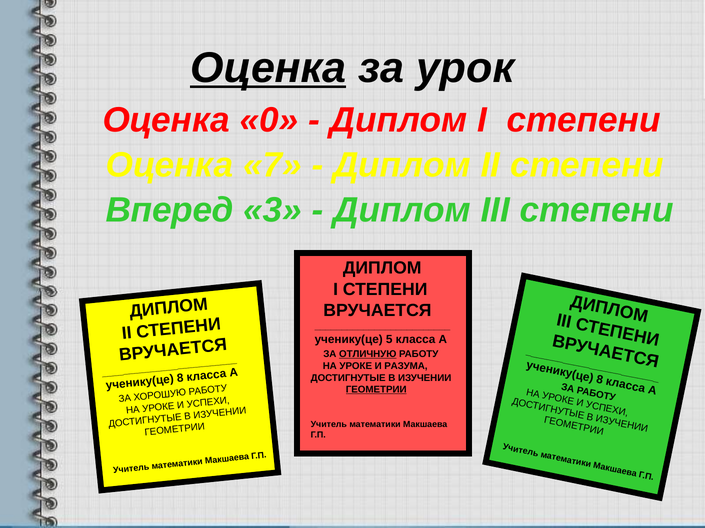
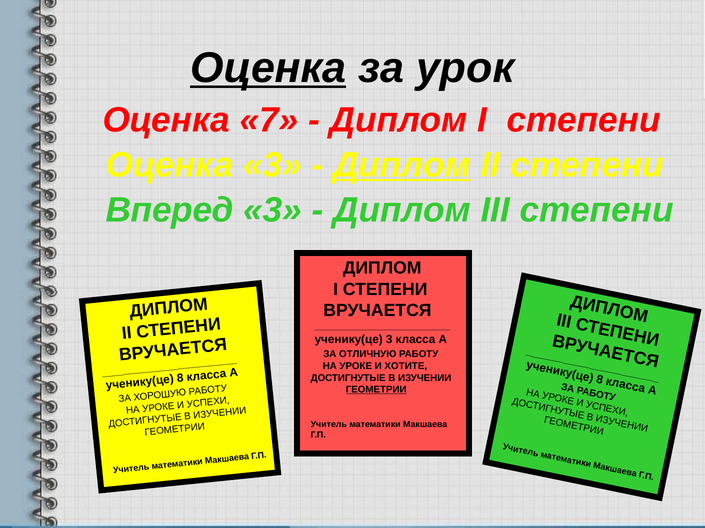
0: 0 -> 7 (269, 120)
Оценка 7: 7 -> 3 (272, 165)
Диплом underline: none -> present (402, 165)
ученику(це 5: 5 -> 3 (389, 340)
ОТЛИЧНУЮ underline: present -> none (368, 355)
РАЗУМА: РАЗУМА -> ХОТИТЕ (406, 367)
